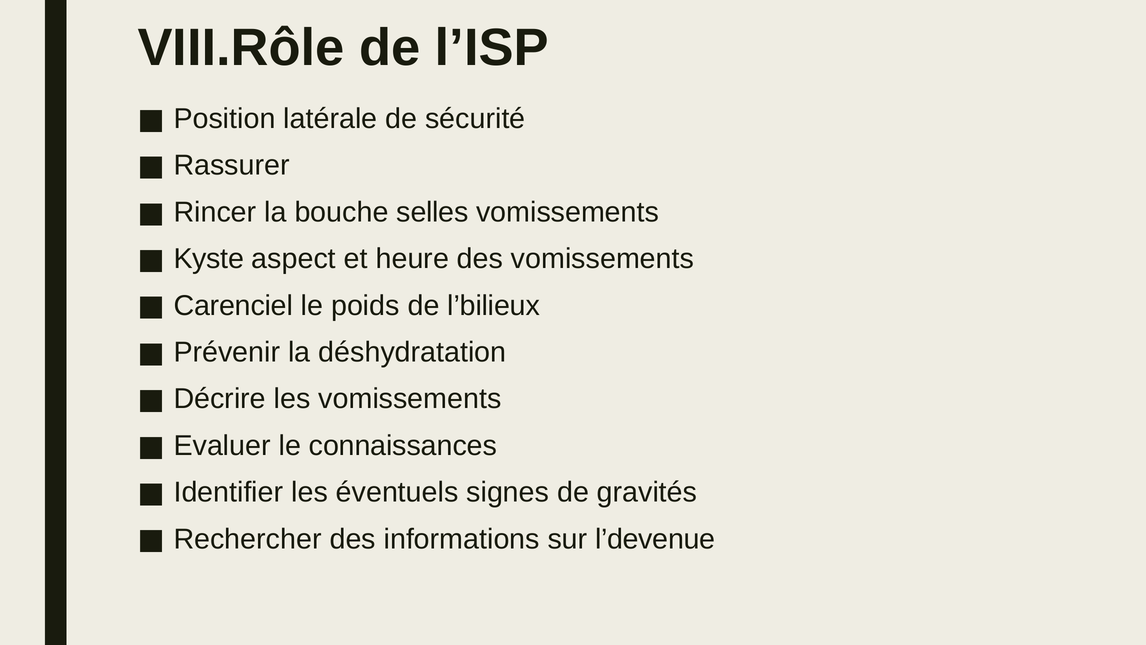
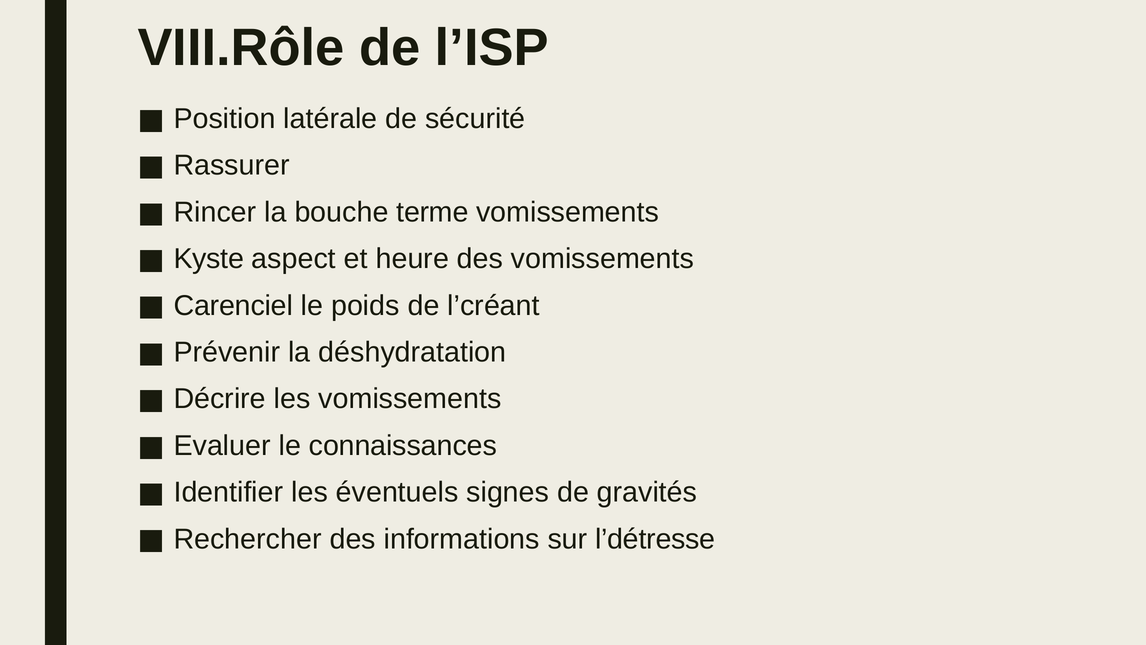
selles: selles -> terme (432, 212)
l’bilieux: l’bilieux -> l’créant (494, 305)
l’devenue: l’devenue -> l’détresse (655, 539)
